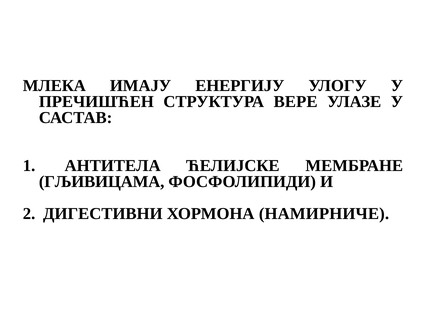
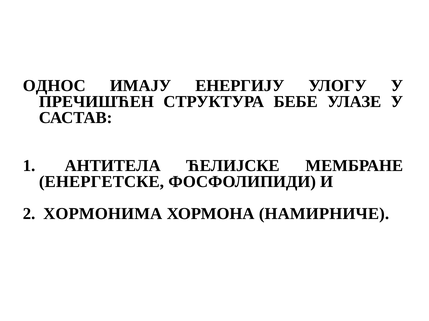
МЛЕКА: МЛЕКА -> ОДНОС (54, 86)
ВЕРЕ: ВЕРЕ -> БЕБЕ (296, 102)
ГЉИВИЦАМА: ГЉИВИЦАМА -> ЕНЕРГЕТСКЕ (101, 182)
ДИГЕСТИВНИ: ДИГЕСТИВНИ -> ХОРМОНИМА (103, 214)
